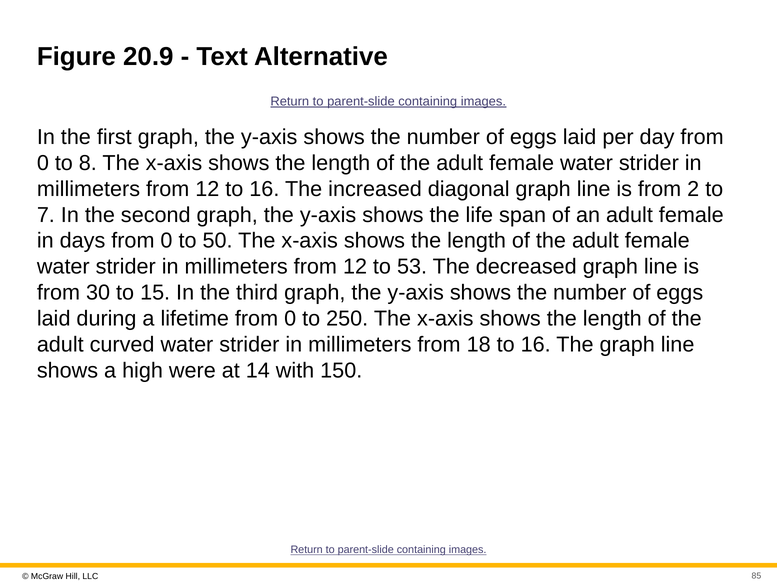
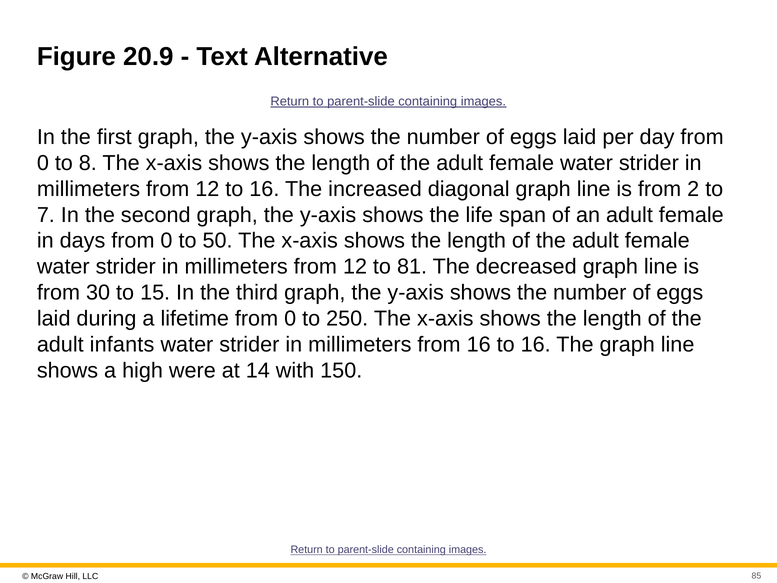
53: 53 -> 81 (412, 267)
curved: curved -> infants (122, 344)
from 18: 18 -> 16 (479, 344)
